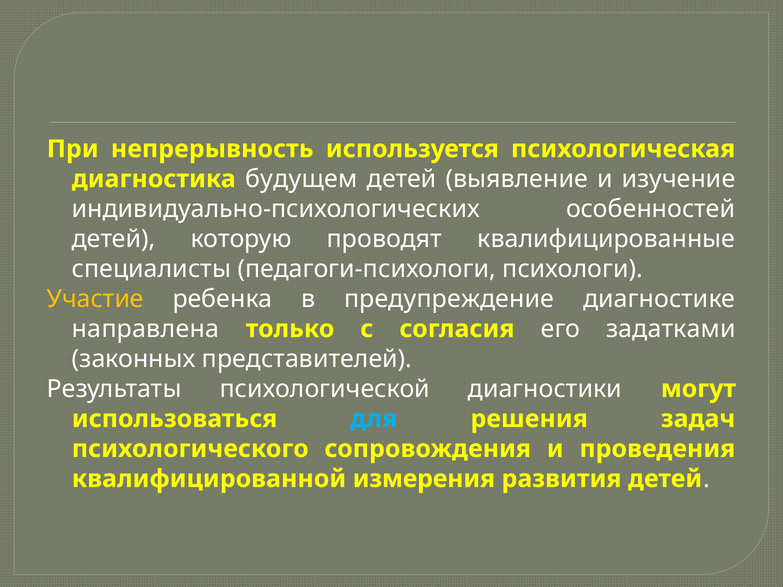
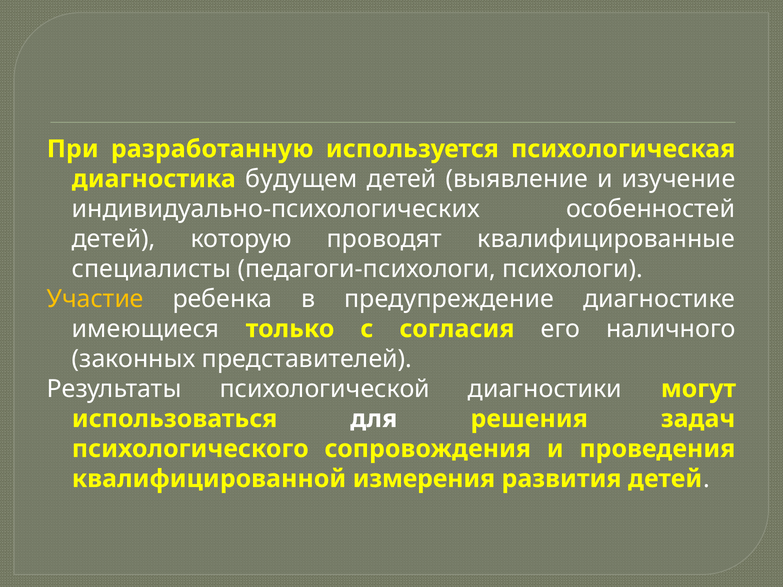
непрерывность: непрерывность -> разработанную (212, 149)
направлена: направлена -> имеющиеся (146, 329)
задатками: задатками -> наличного (671, 329)
для colour: light blue -> white (374, 419)
